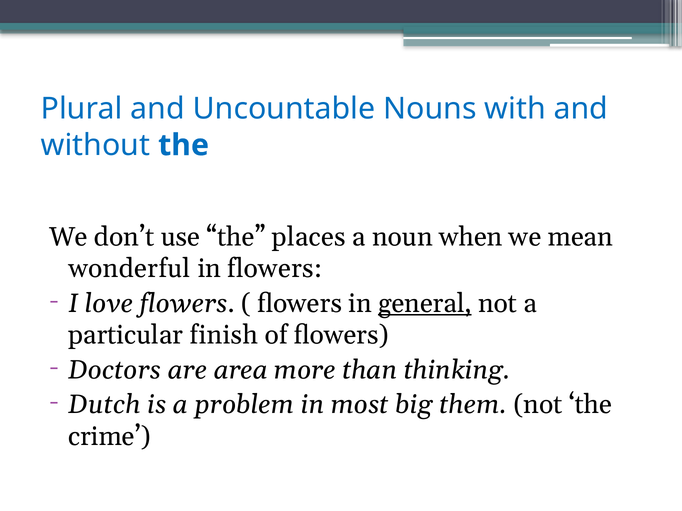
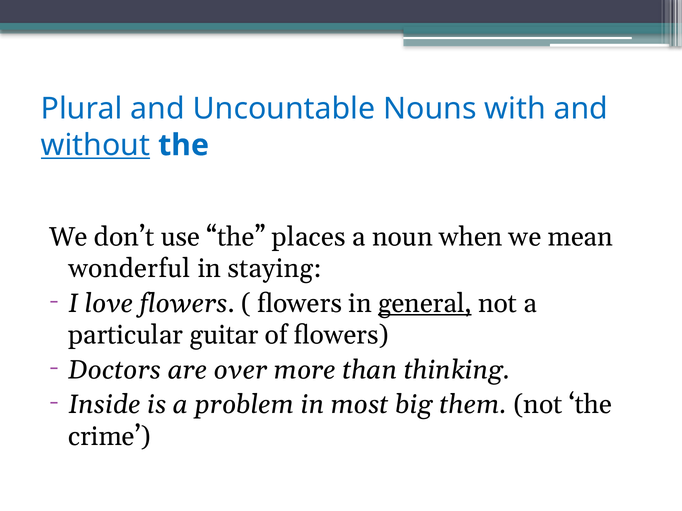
without underline: none -> present (95, 145)
in flowers: flowers -> staying (275, 269)
finish: finish -> guitar (224, 335)
area: area -> over (241, 370)
Dutch: Dutch -> Inside (105, 405)
